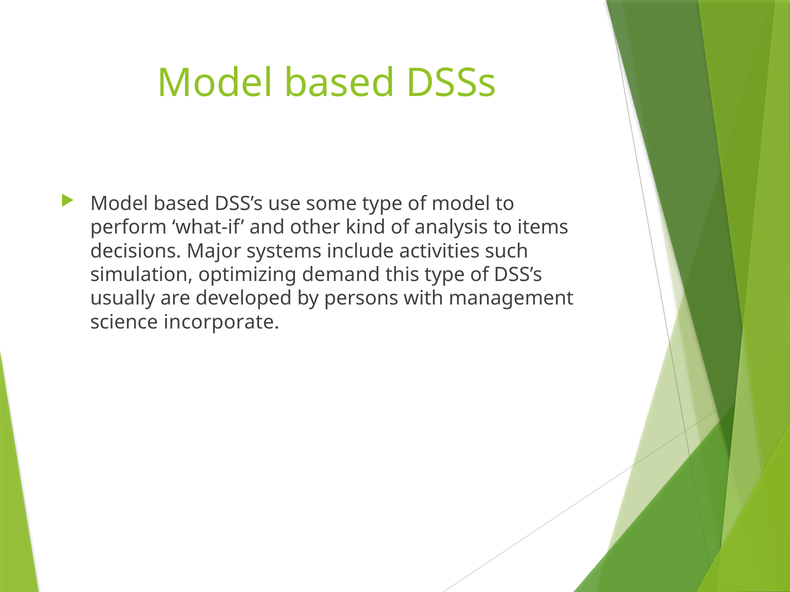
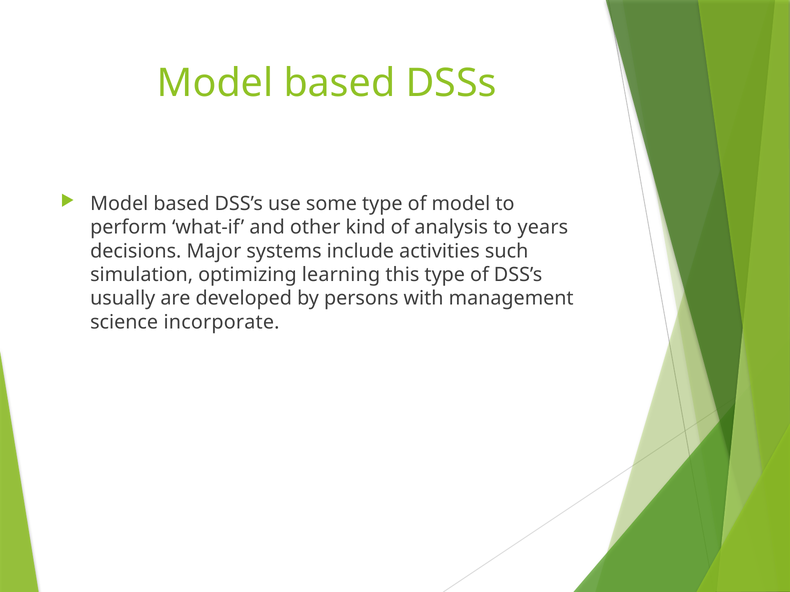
items: items -> years (543, 228)
demand: demand -> learning (341, 275)
